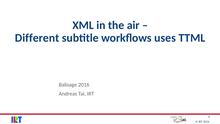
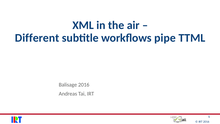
uses: uses -> pipe (165, 38)
